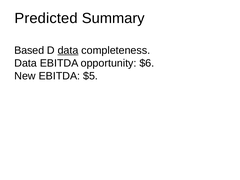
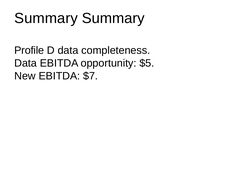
Predicted: Predicted -> Summary (46, 18)
Based: Based -> Profile (29, 50)
data underline: present -> none (68, 50)
$6: $6 -> $5 (147, 63)
$5: $5 -> $7 (91, 76)
